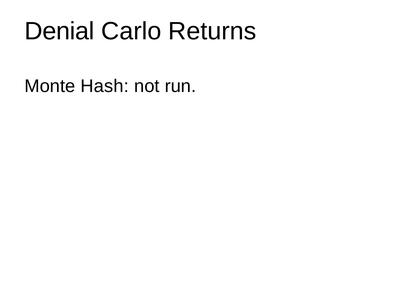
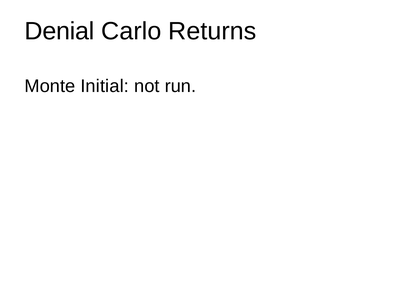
Hash: Hash -> Initial (105, 86)
